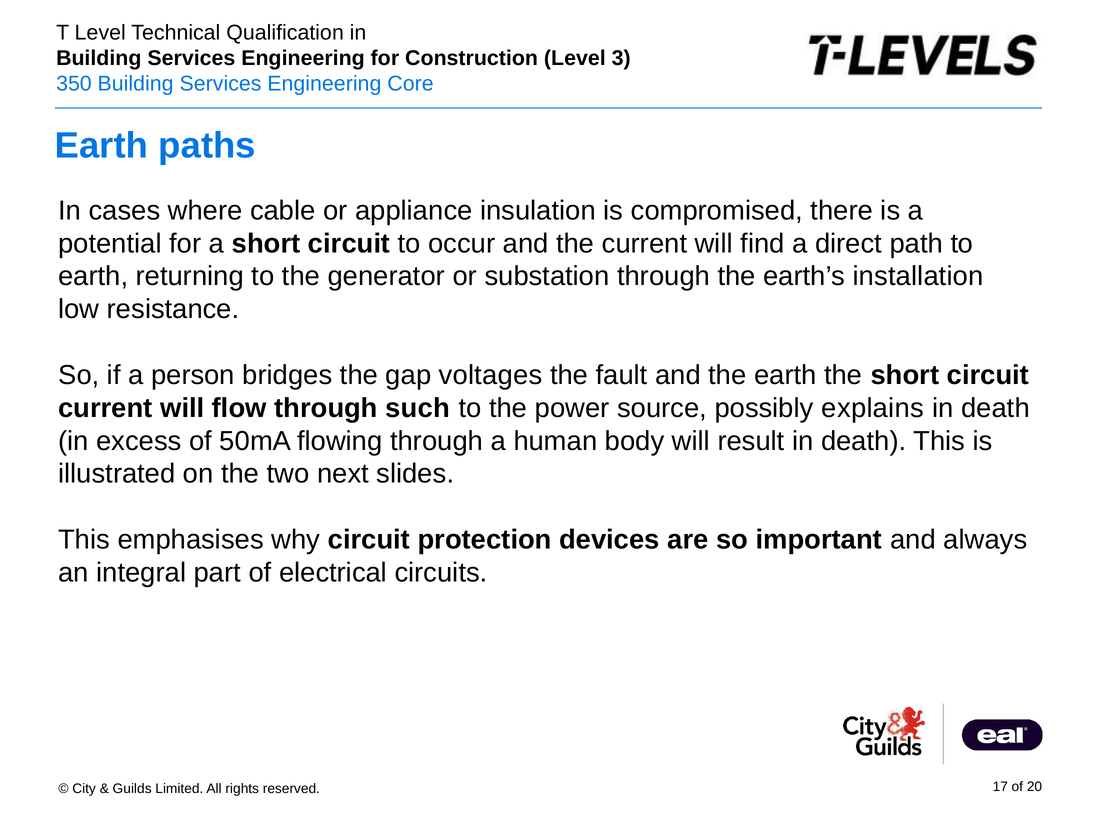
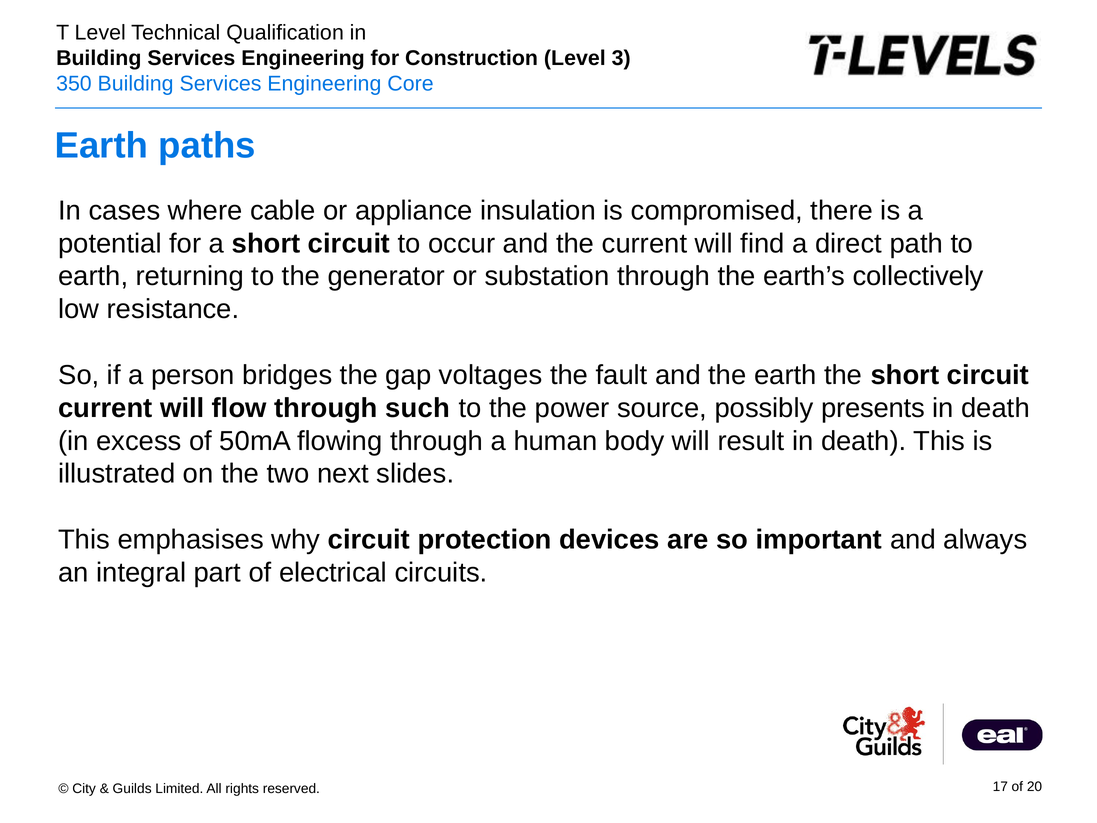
installation: installation -> collectively (918, 276)
explains: explains -> presents (873, 408)
